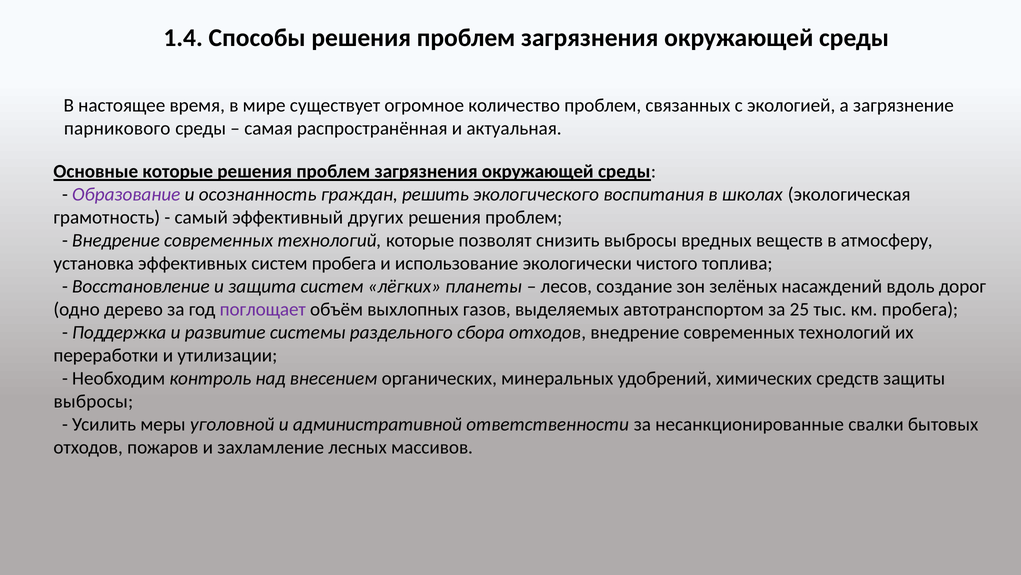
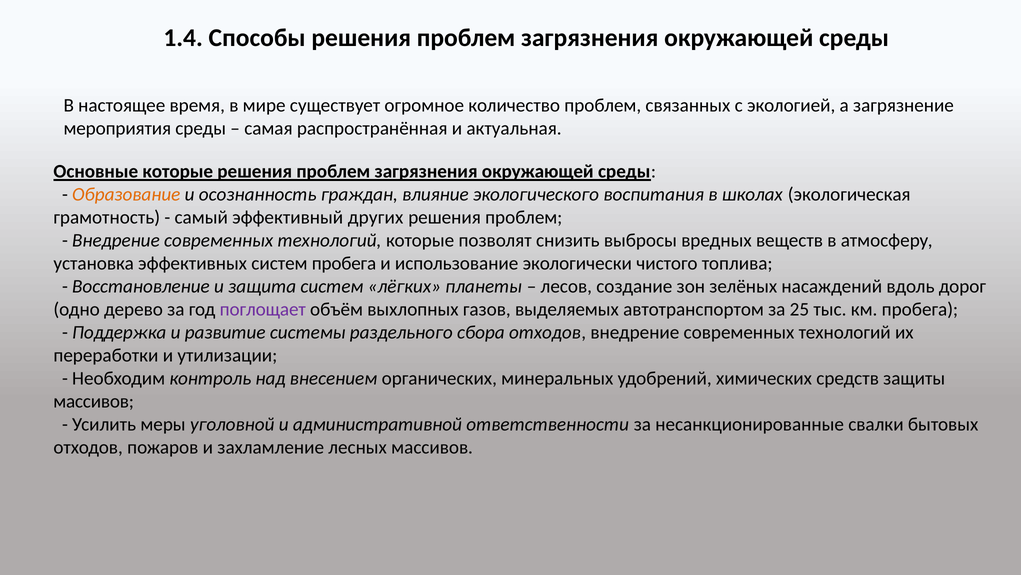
парникового: парникового -> мероприятия (117, 128)
Образование colour: purple -> orange (126, 194)
решить: решить -> влияние (435, 194)
выбросы: выбросы -> массивов (94, 401)
